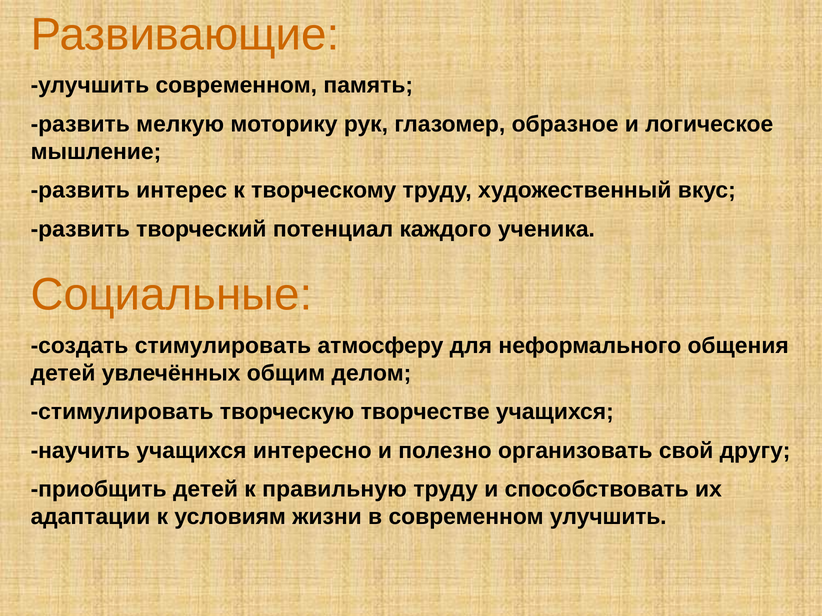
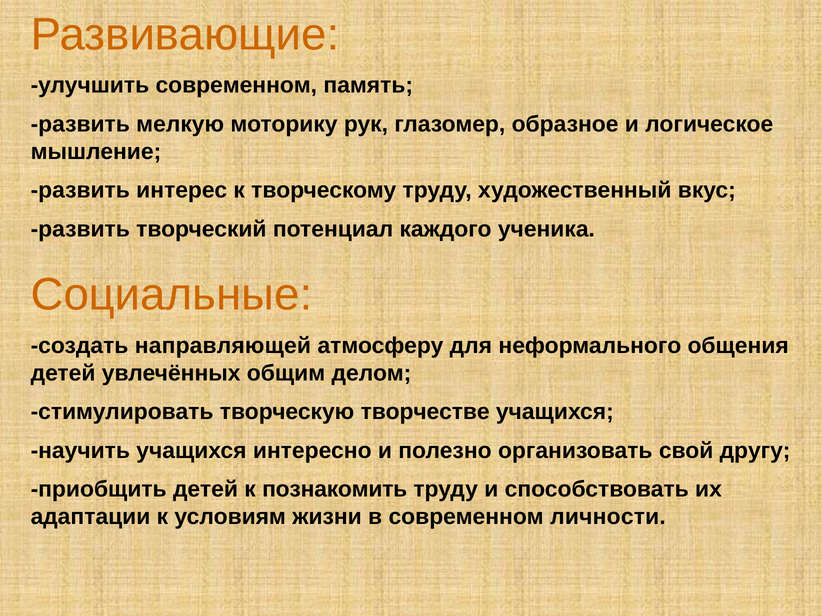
создать стимулировать: стимулировать -> направляющей (223, 346)
правильную: правильную -> познакомить (335, 490)
современном улучшить: улучшить -> личности (608, 517)
